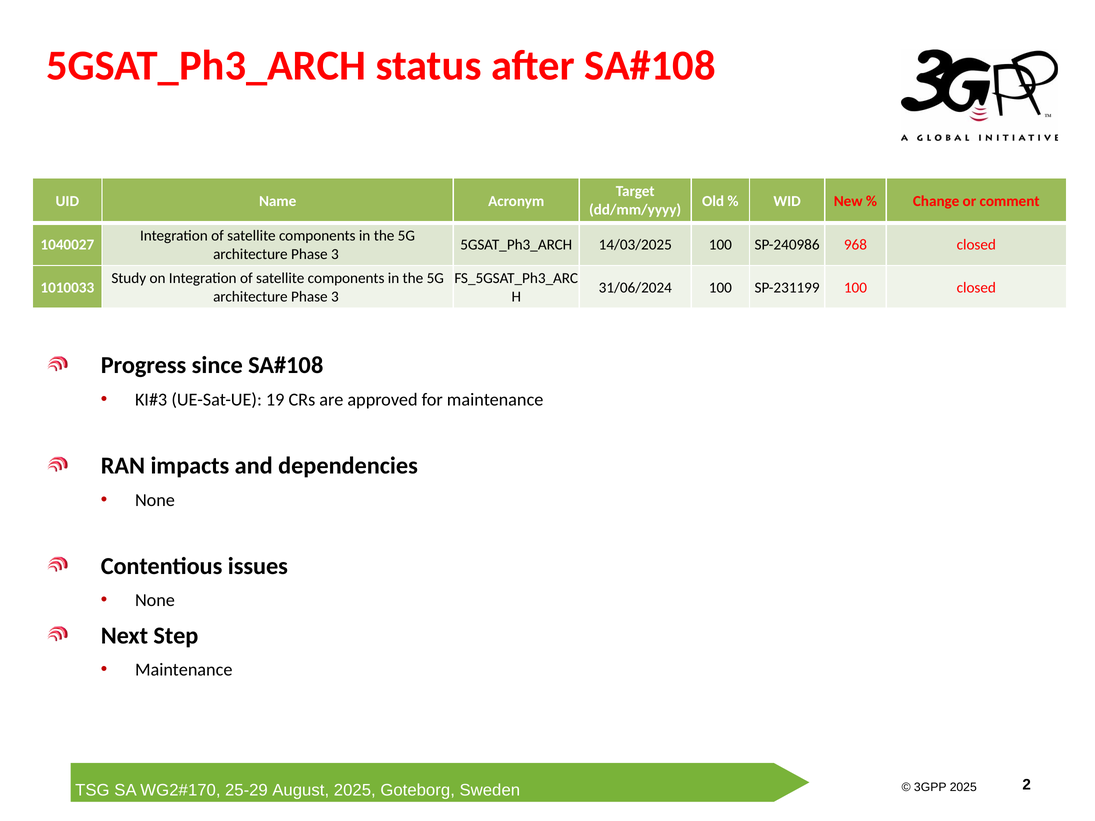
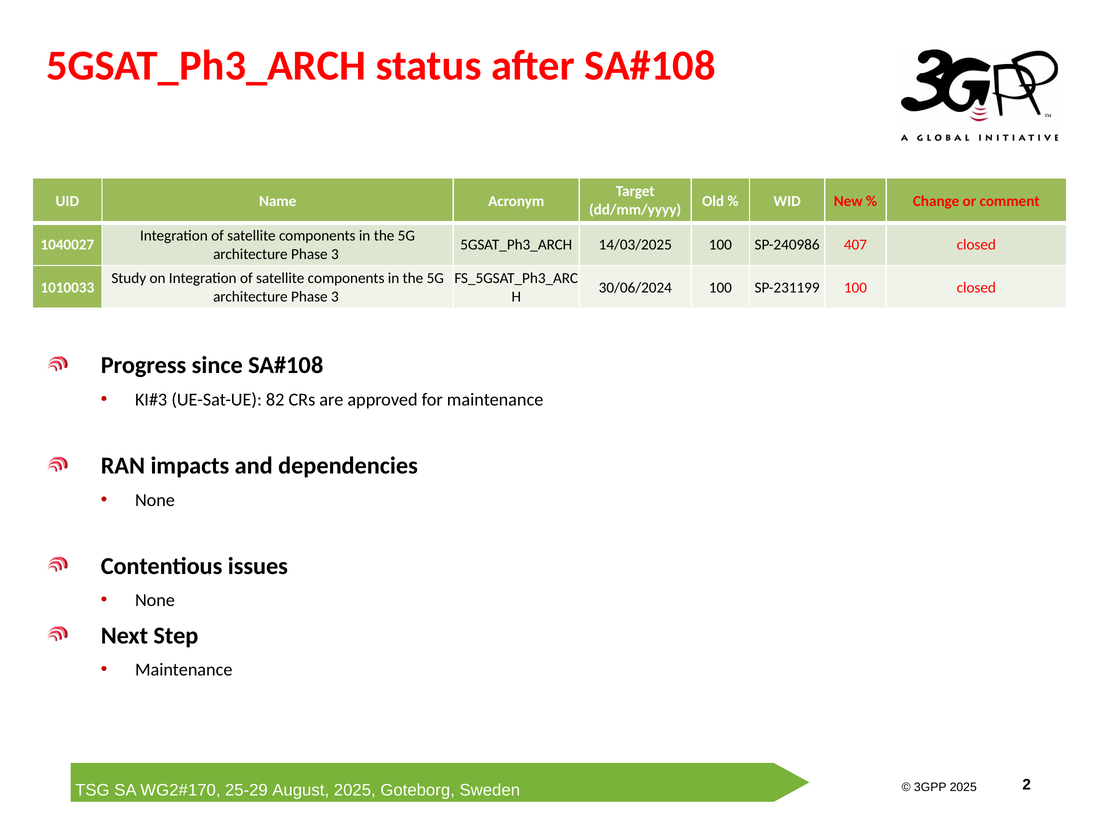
968: 968 -> 407 (855, 245)
31/06/2024: 31/06/2024 -> 30/06/2024 (635, 288)
19: 19 -> 82 (275, 400)
